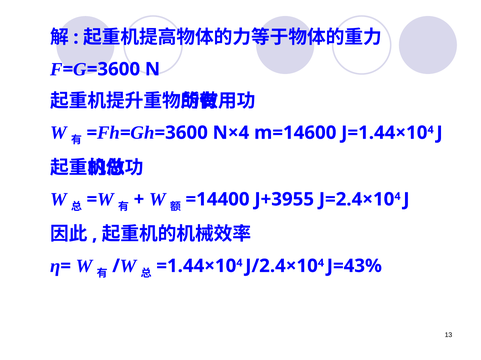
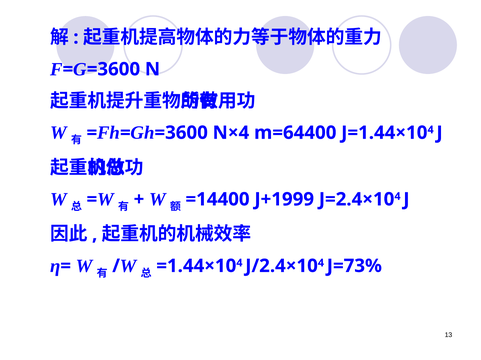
m=14600: m=14600 -> m=64400 (295, 133)
J+3955: J+3955 -> J+1999 (284, 200)
J=43%: J=43% -> J=73% (354, 266)
